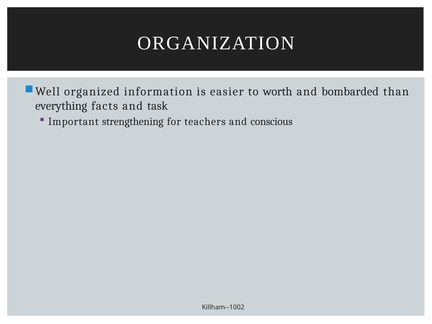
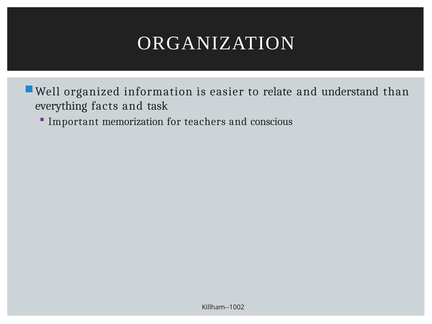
worth: worth -> relate (277, 91)
bombarded: bombarded -> understand (350, 91)
strengthening: strengthening -> memorization (133, 122)
